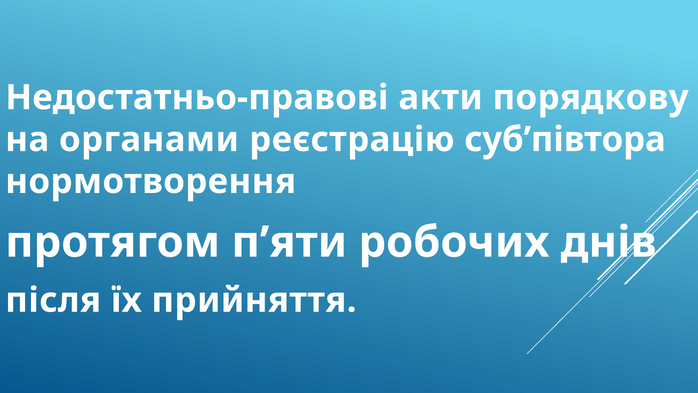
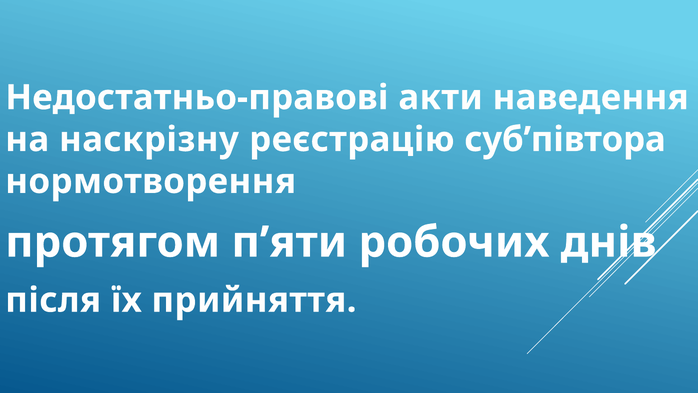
порядкову: порядкову -> наведення (591, 98)
органами: органами -> наскрізну (149, 139)
